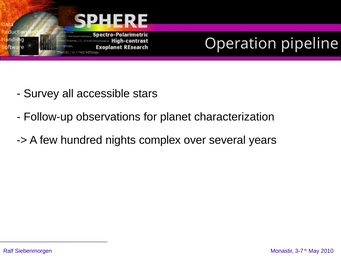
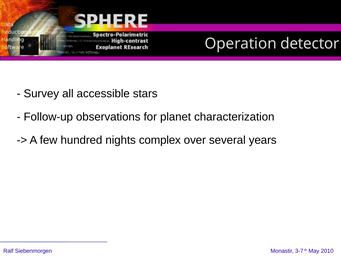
pipeline: pipeline -> detector (310, 44)
